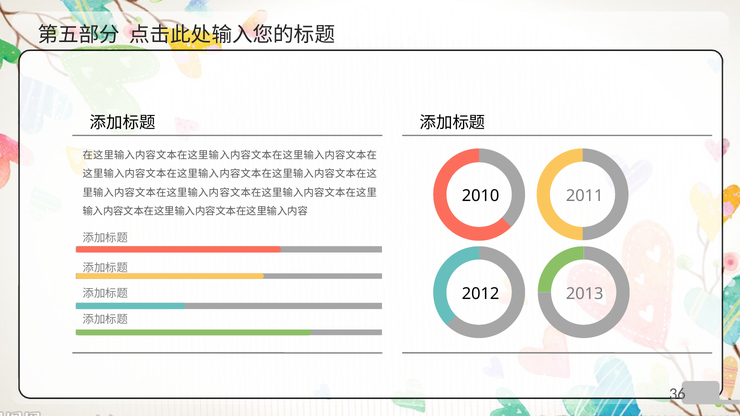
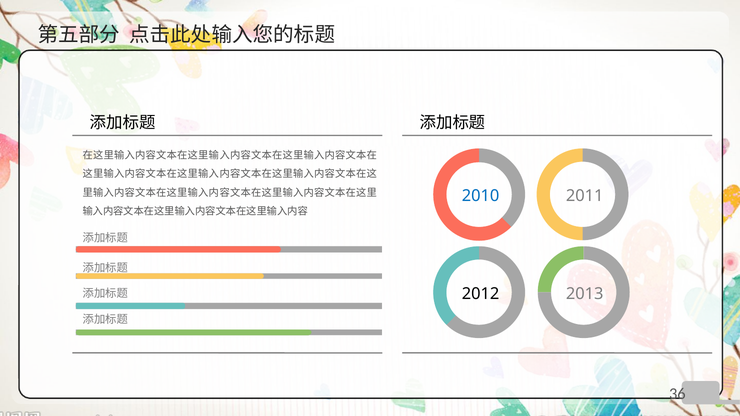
2010 colour: black -> blue (481, 196)
